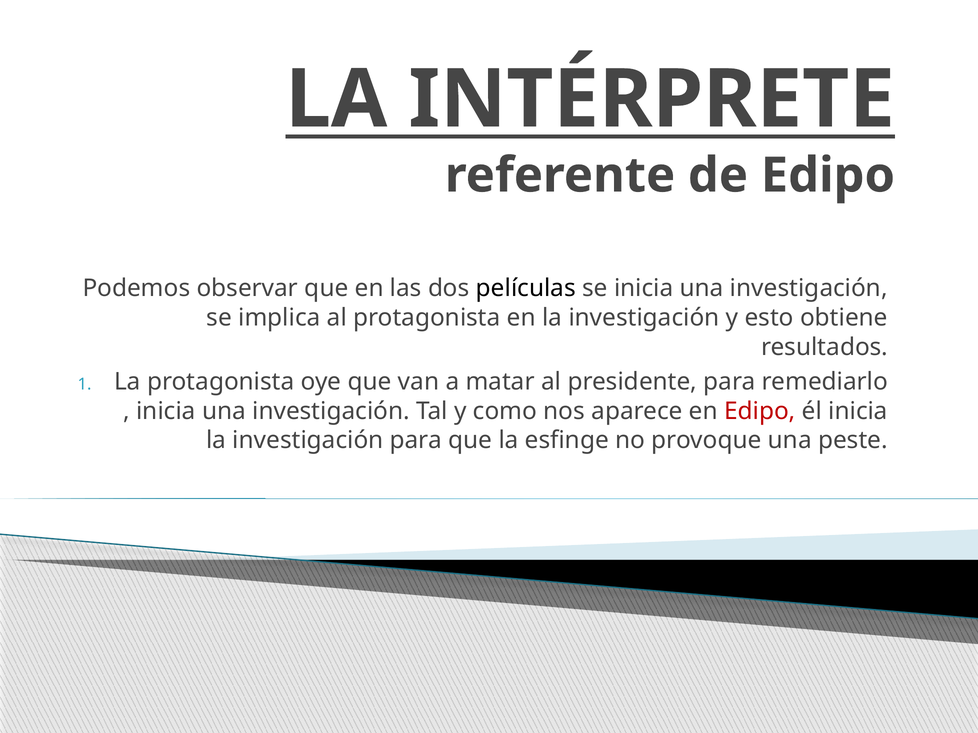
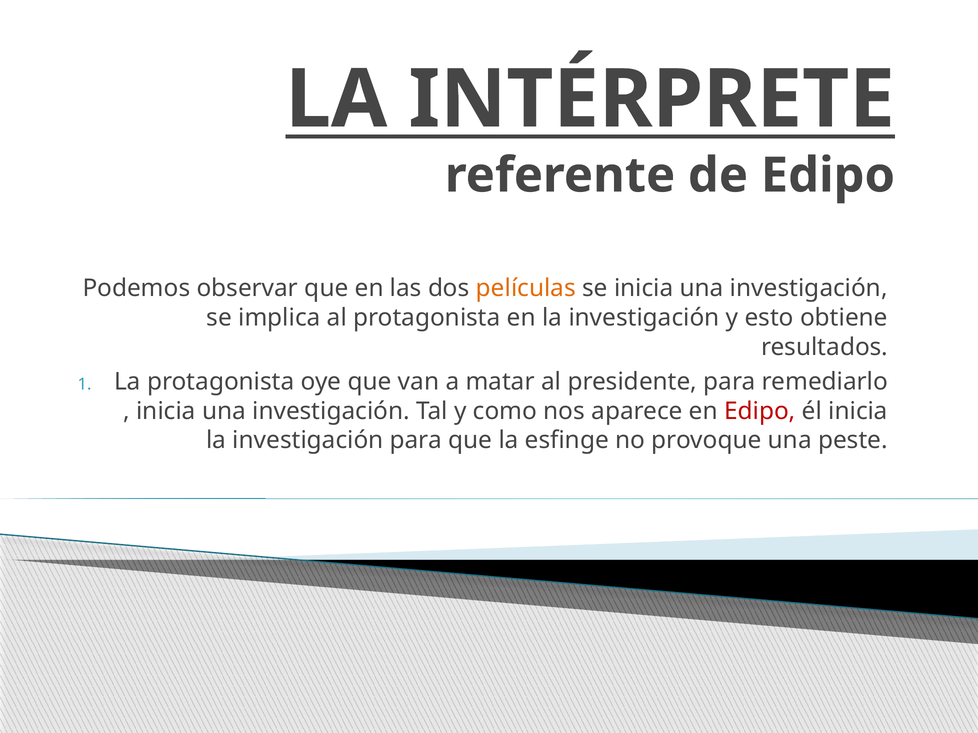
películas colour: black -> orange (526, 289)
